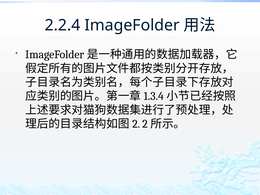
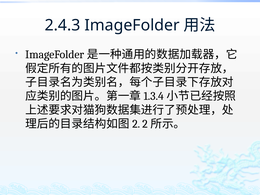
2.2.4: 2.2.4 -> 2.4.3 (62, 25)
